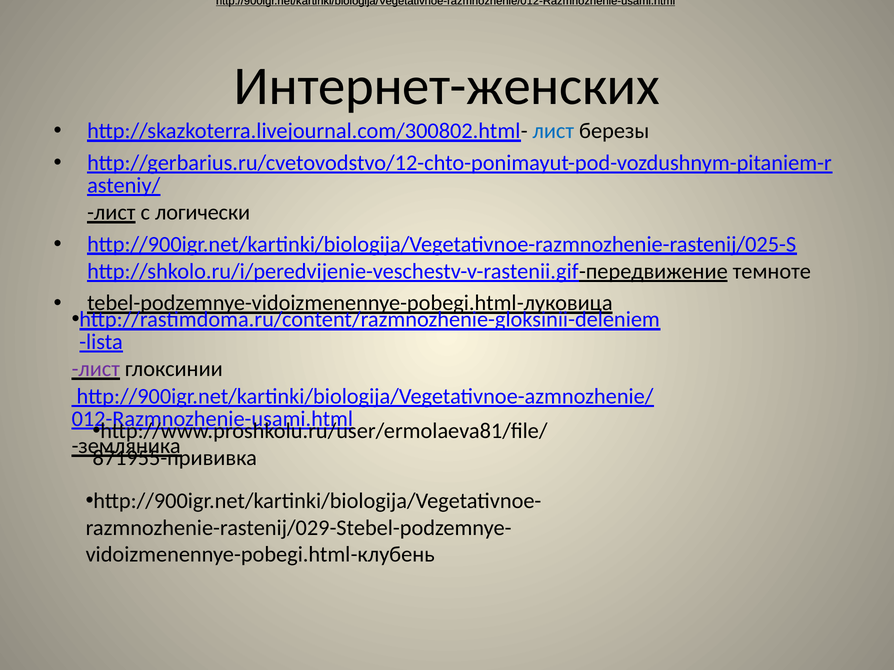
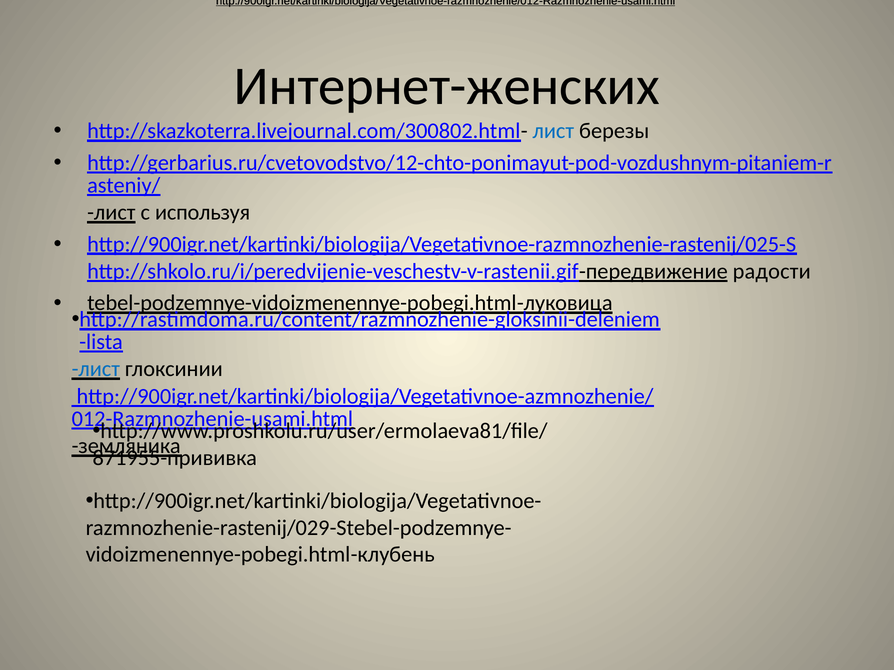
логически: логически -> используя (203, 213)
темноте: темноте -> радости (772, 272)
лист colour: purple -> blue (96, 369)
